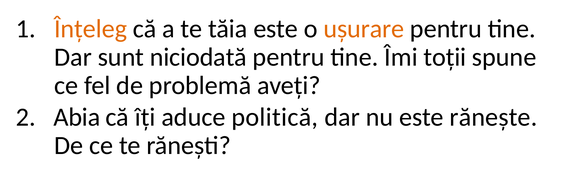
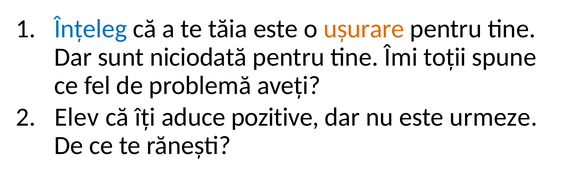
Înțeleg colour: orange -> blue (91, 29)
Abia: Abia -> Elev (77, 117)
politică: politică -> pozitive (275, 117)
rănește: rănește -> urmeze (493, 117)
